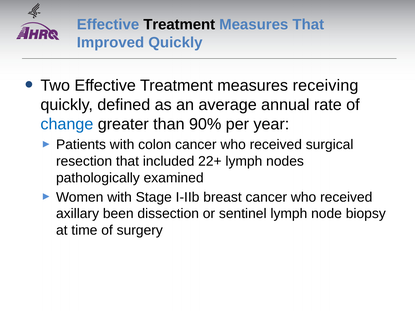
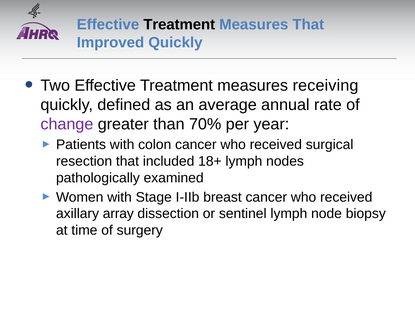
change colour: blue -> purple (67, 124)
90%: 90% -> 70% (205, 124)
22+: 22+ -> 18+ (210, 161)
been: been -> array (118, 214)
